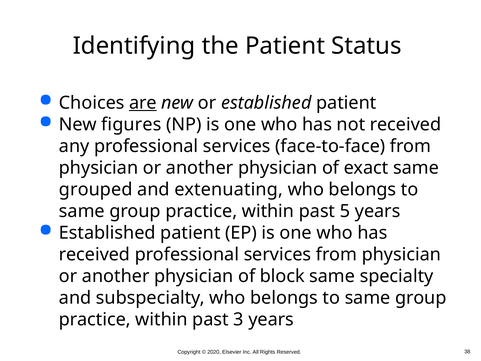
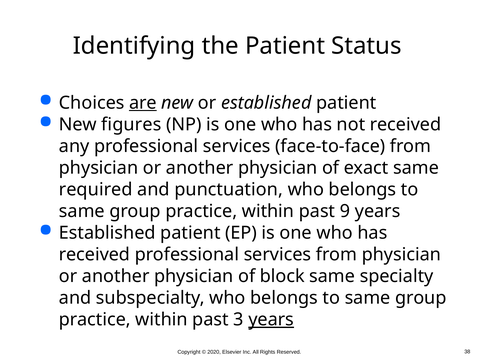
grouped: grouped -> required (96, 189)
extenuating: extenuating -> punctuation (229, 189)
5: 5 -> 9 (345, 211)
years underline: none -> present (271, 319)
